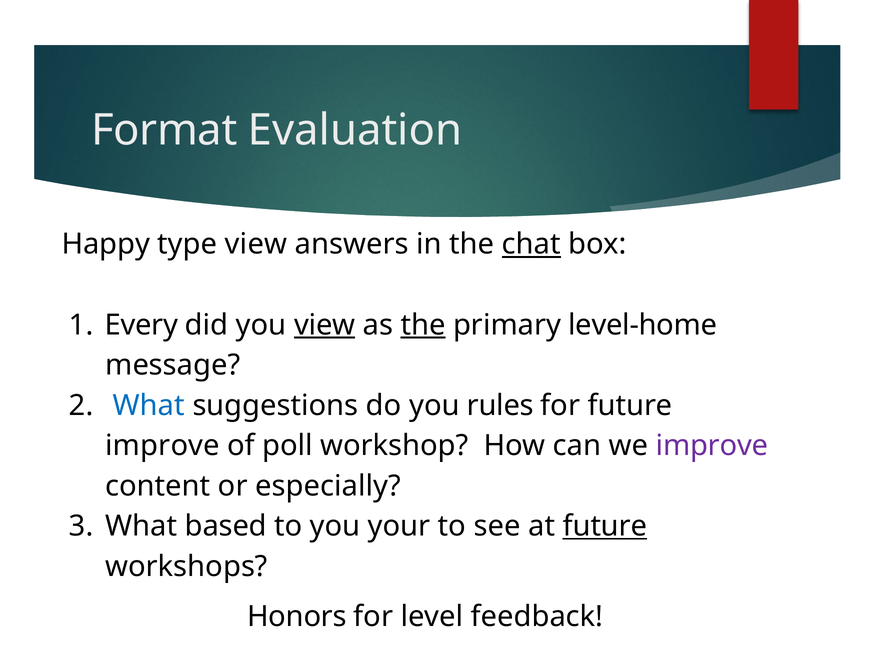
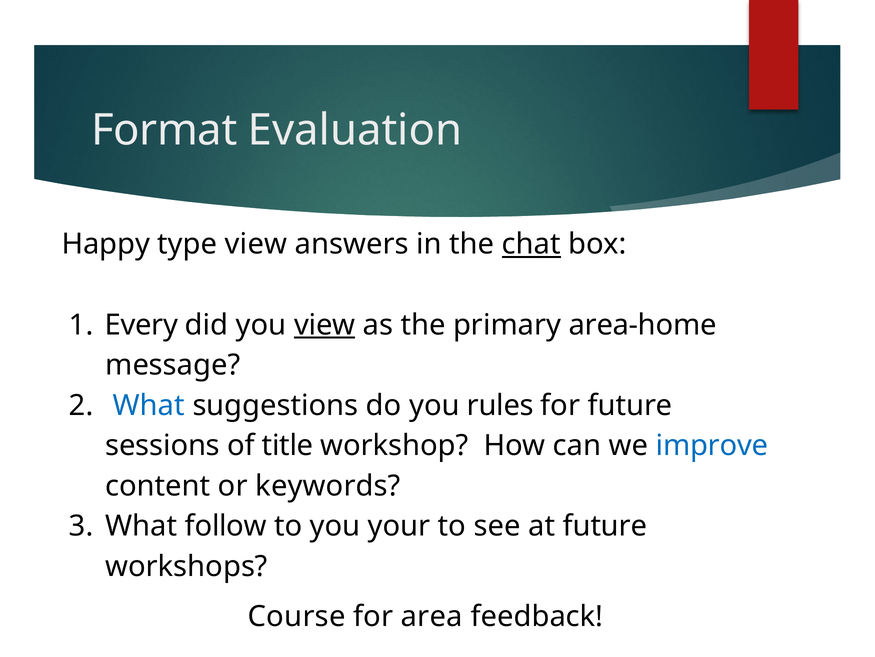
the underline: present -> none (423, 325)
level-home: level-home -> area-home (643, 325)
improve: improve -> sessions (163, 445)
poll: poll -> title (288, 445)
improve colour: purple -> blue (712, 445)
especially: especially -> keywords (328, 485)
based: based -> follow (226, 526)
future underline: present -> none (605, 526)
Honors: Honors -> Course (297, 616)
level: level -> area (432, 616)
